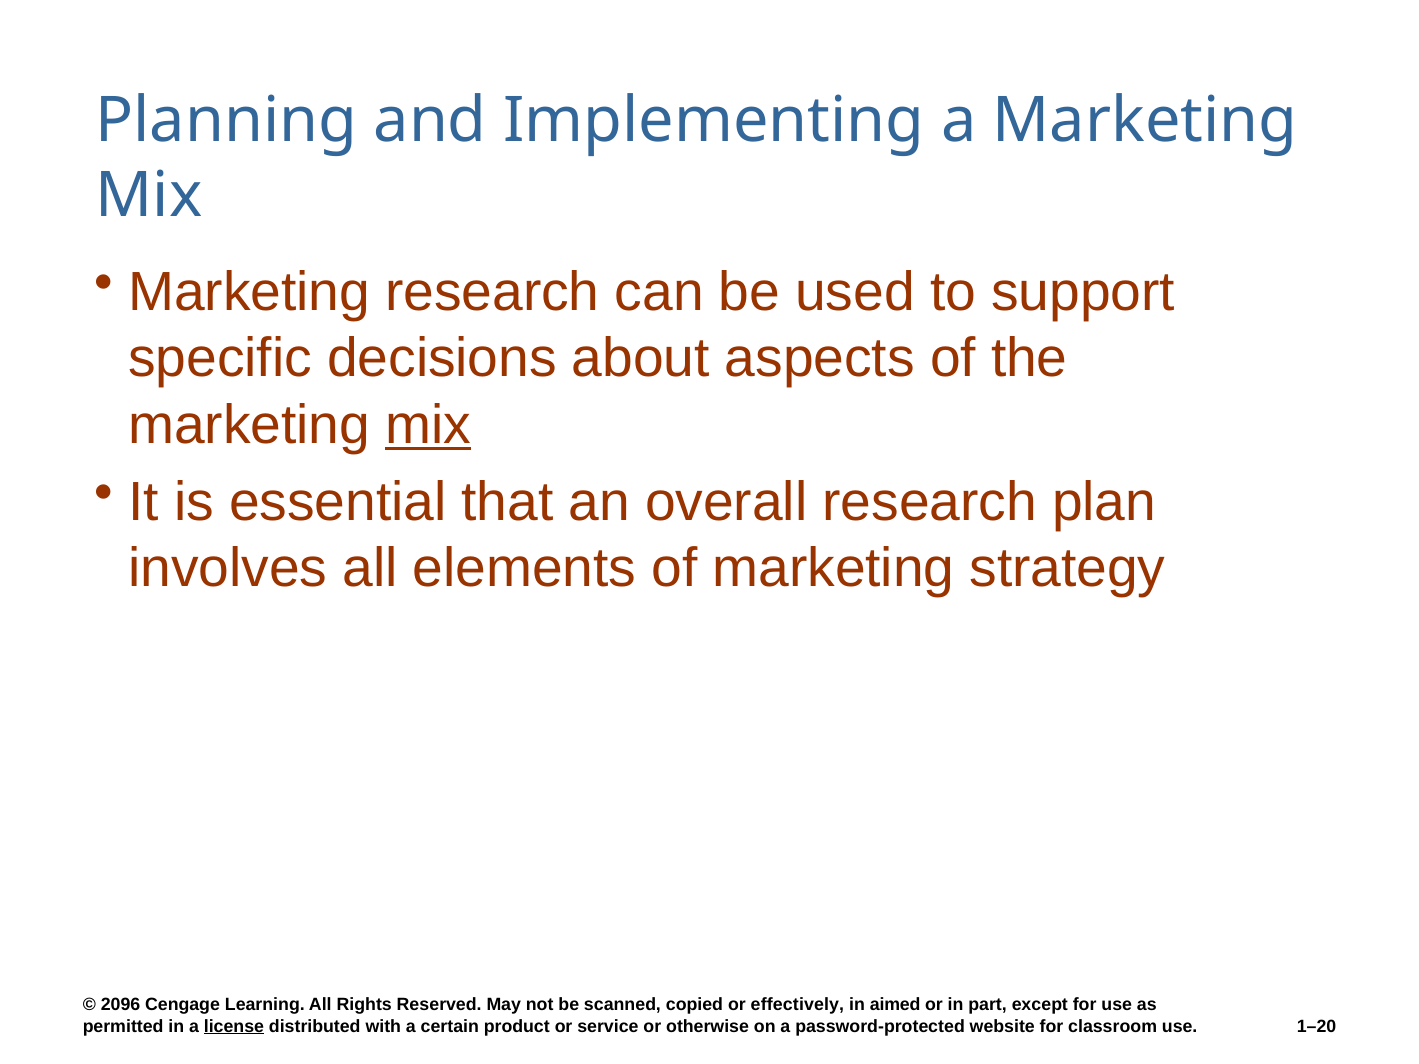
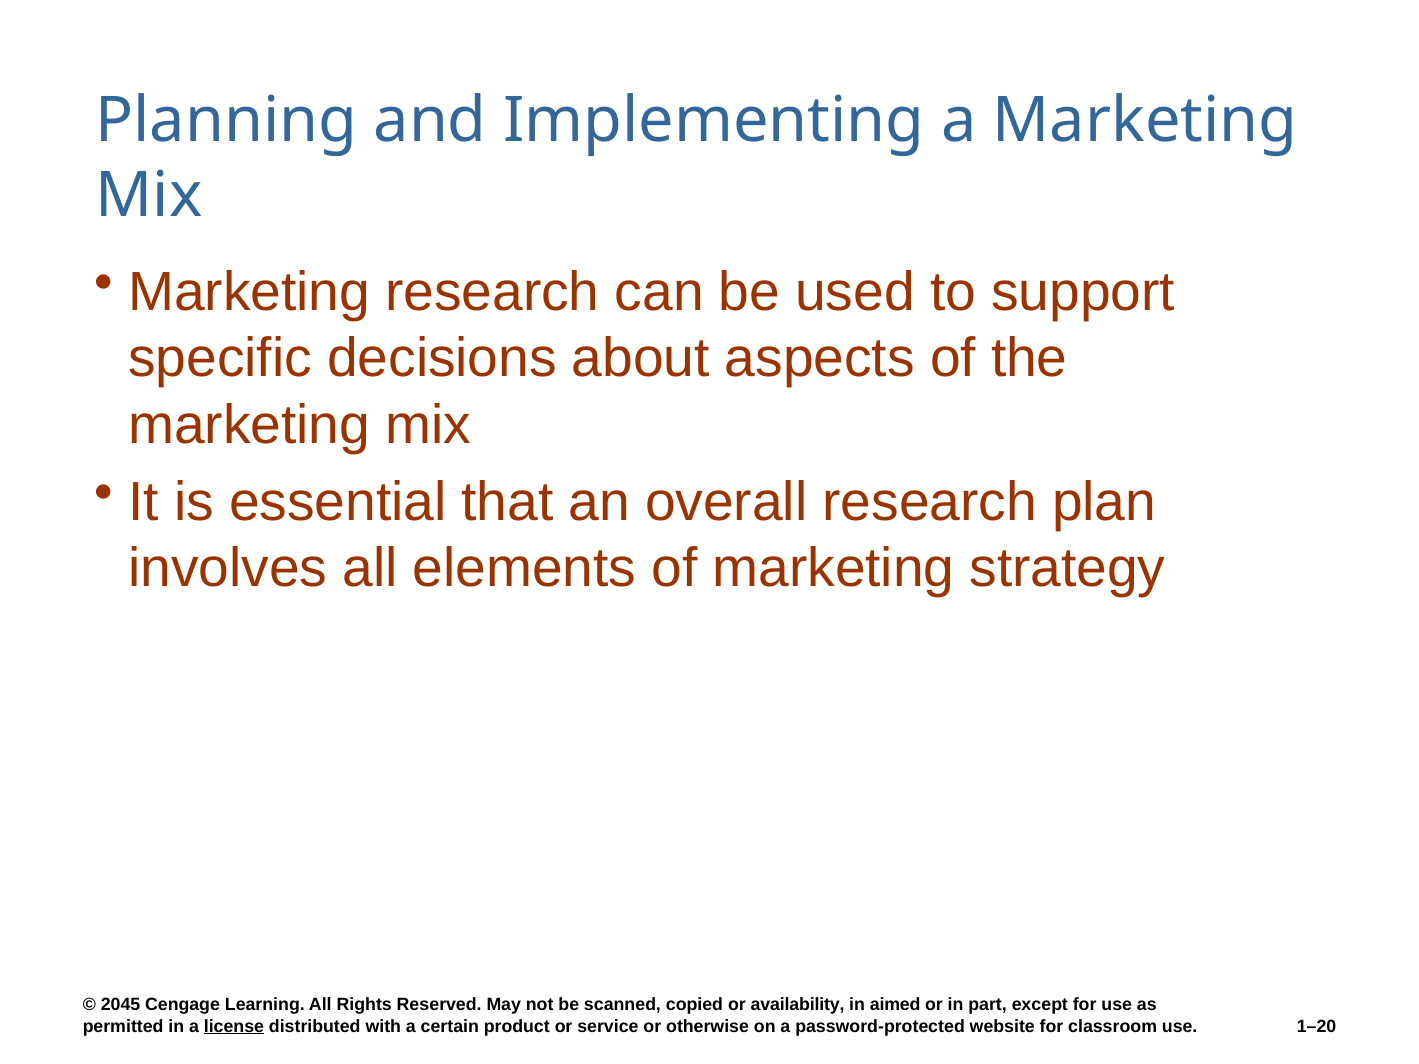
mix underline: present -> none (428, 425)
2096: 2096 -> 2045 (121, 1005)
effectively: effectively -> availability (798, 1005)
